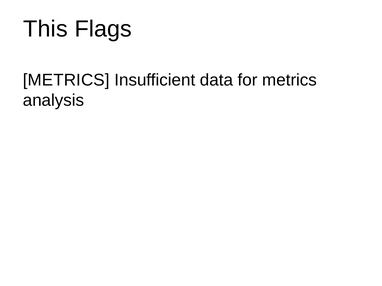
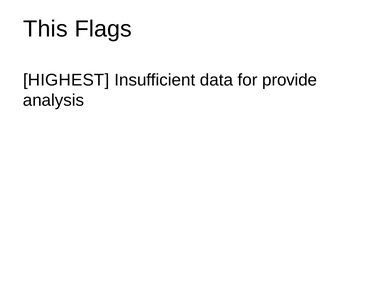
METRICS: METRICS -> HIGHEST (66, 80)
for metrics: metrics -> provide (290, 80)
